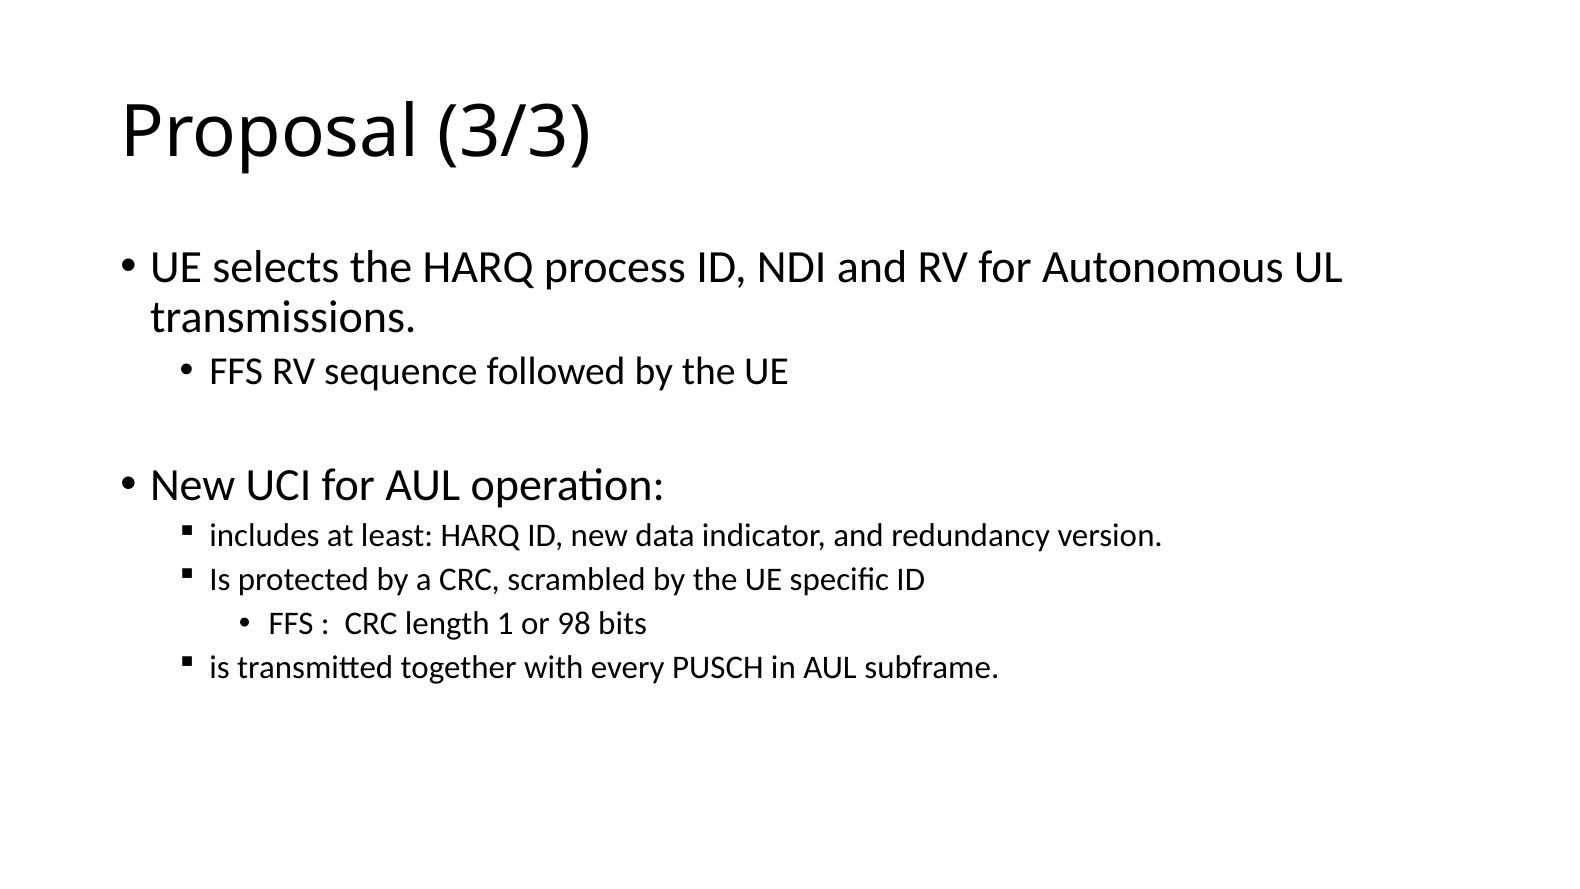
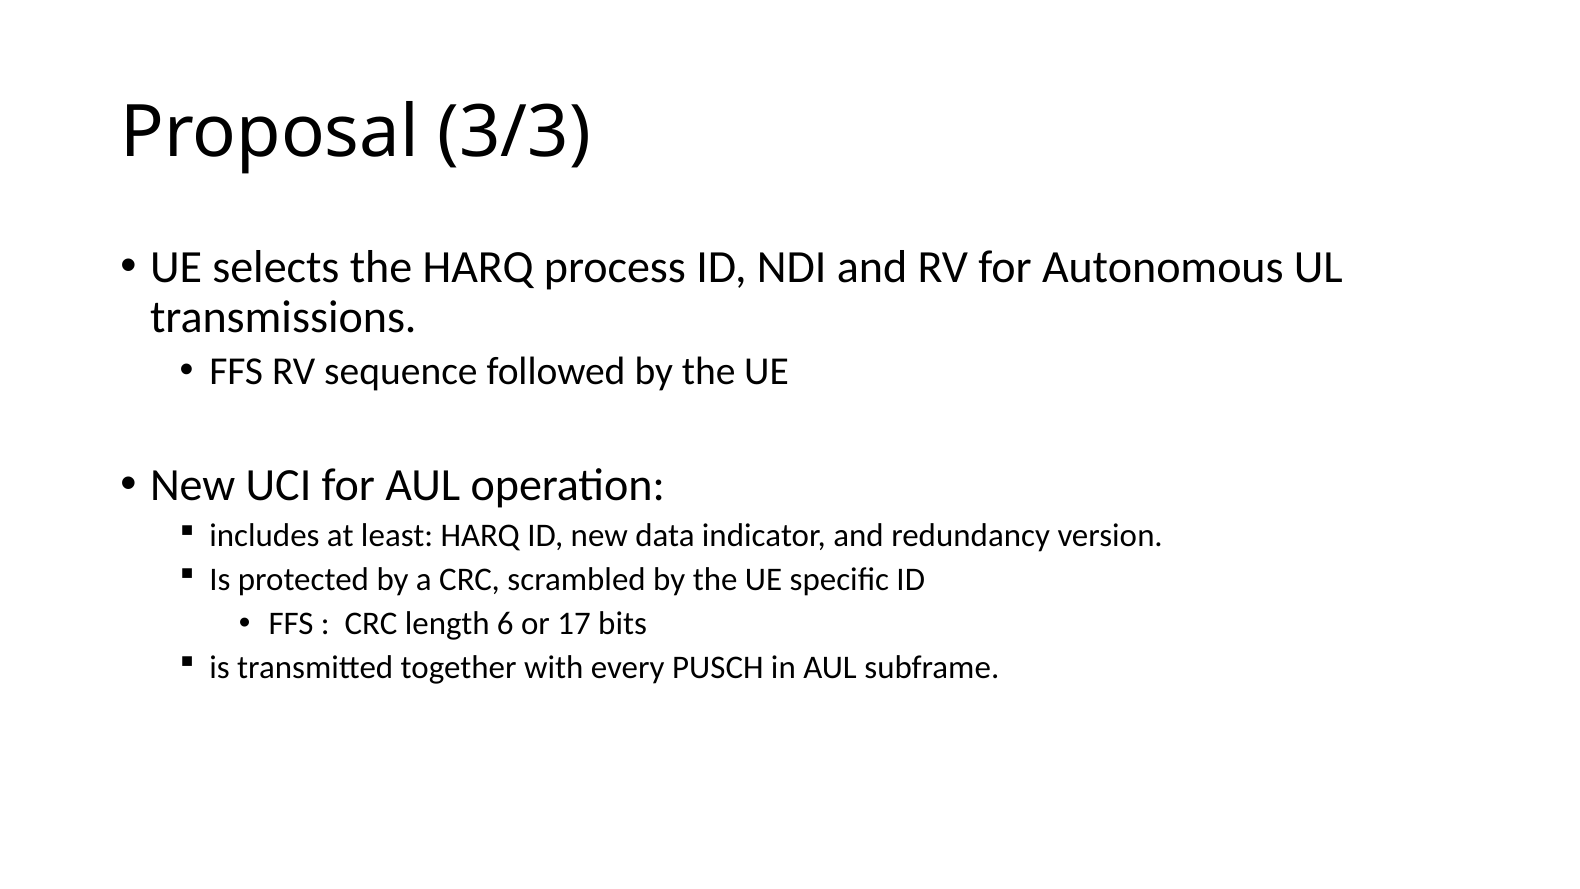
1: 1 -> 6 (505, 623)
98: 98 -> 17 (574, 623)
